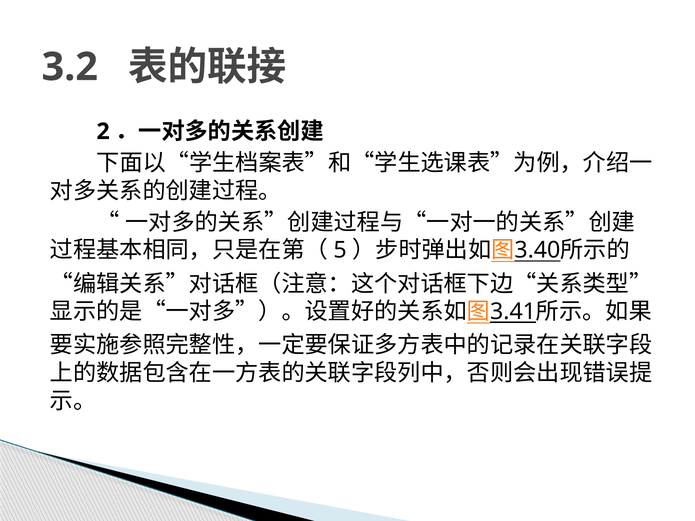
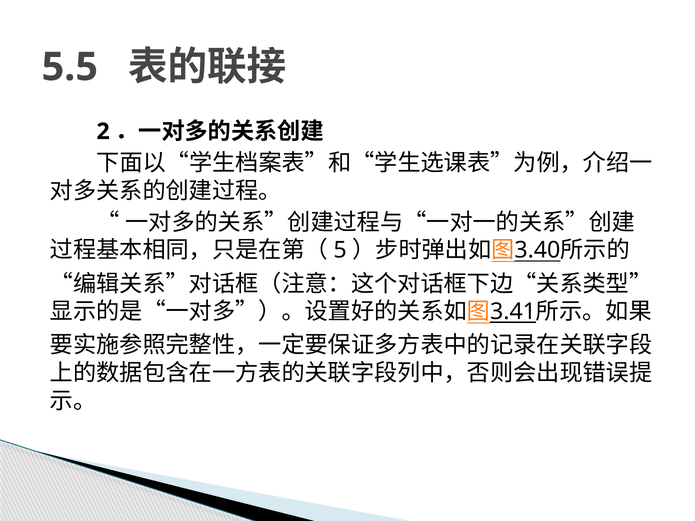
3.2: 3.2 -> 5.5 (70, 67)
